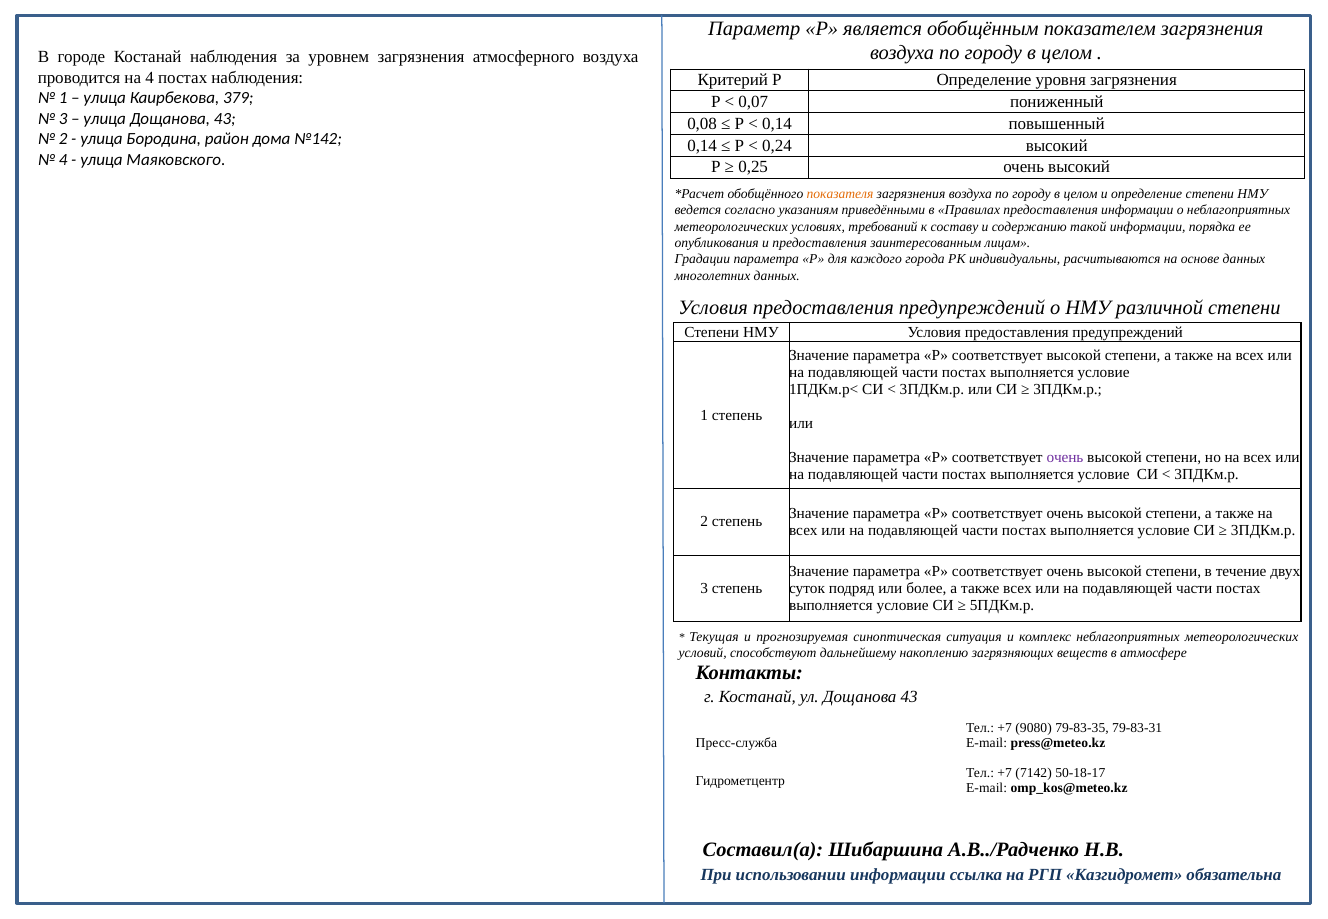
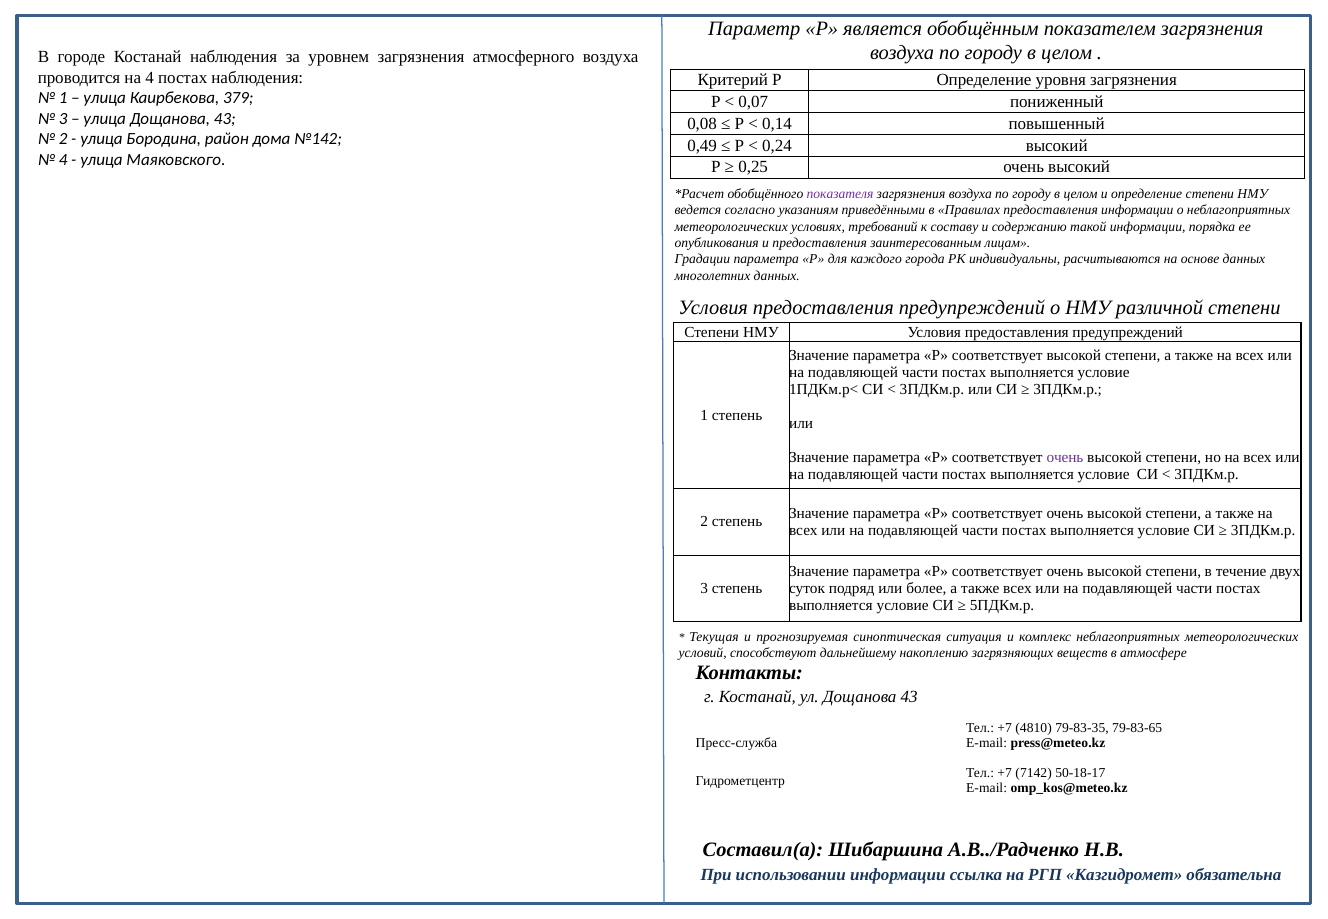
0,14: 0,14 -> 0,49 (702, 145)
показателя colour: orange -> purple (840, 194)
9080: 9080 -> 4810 (1034, 729)
79-83-31: 79-83-31 -> 79-83-65 (1137, 729)
